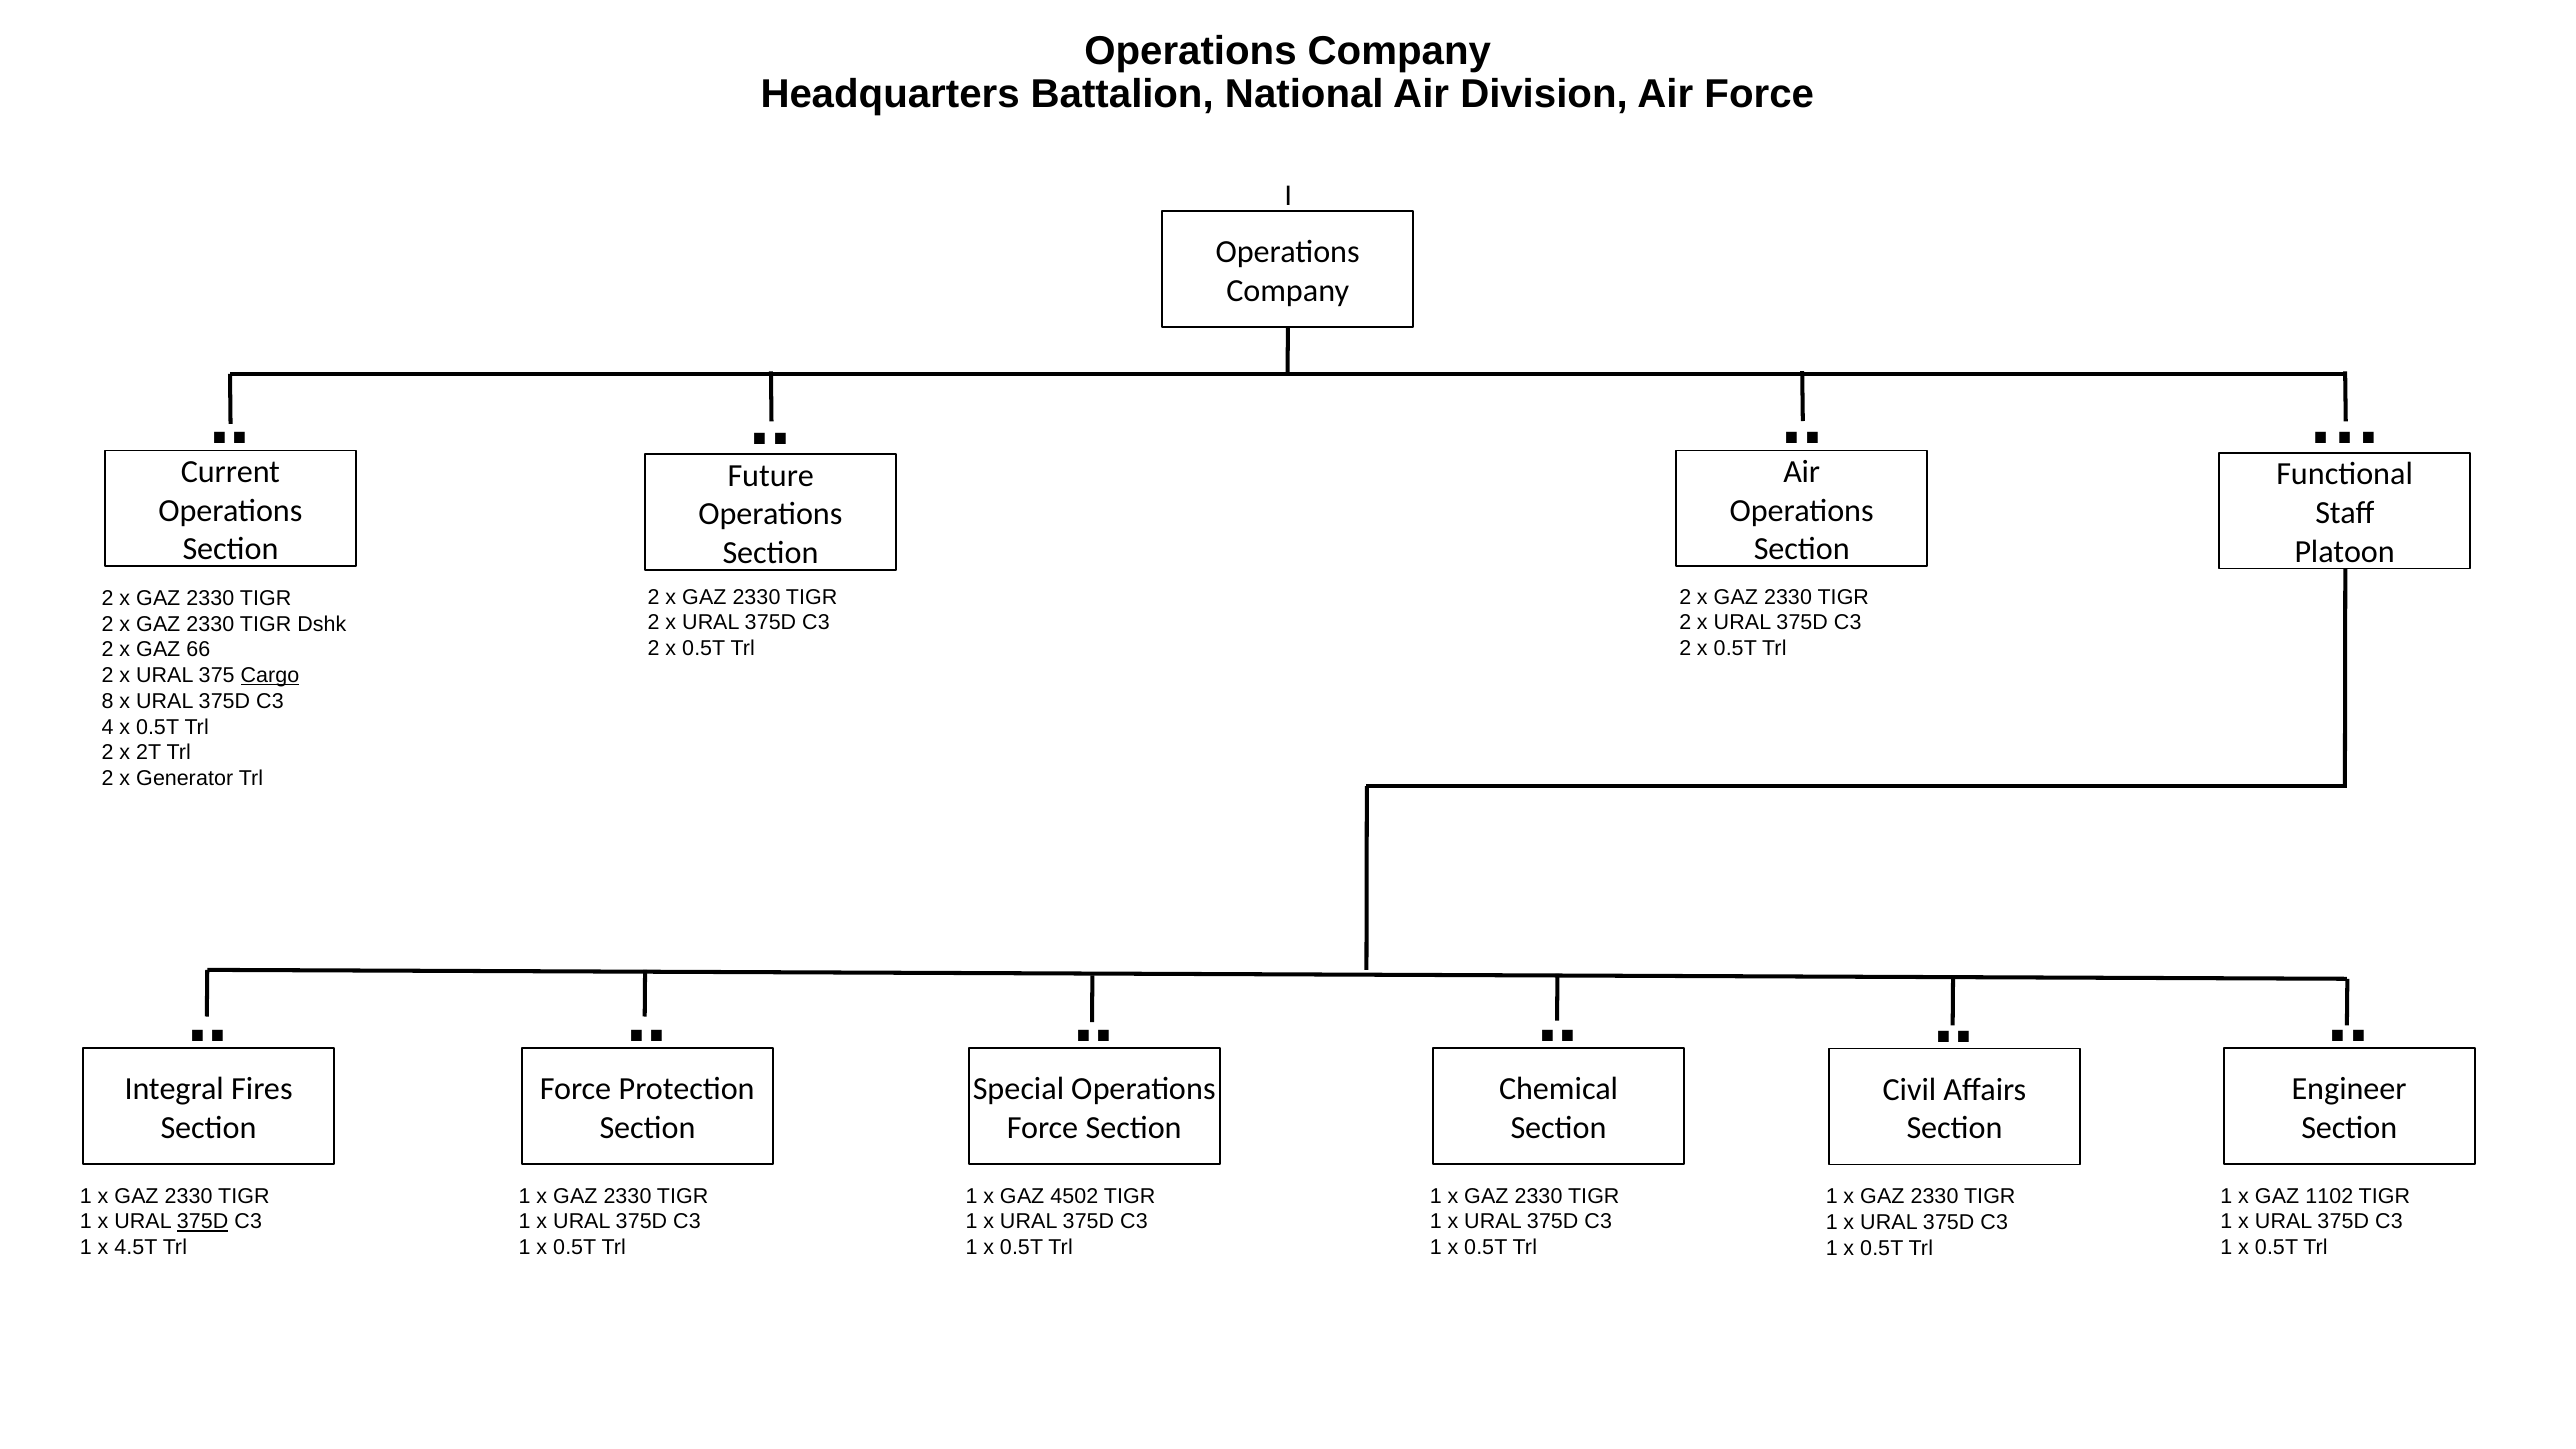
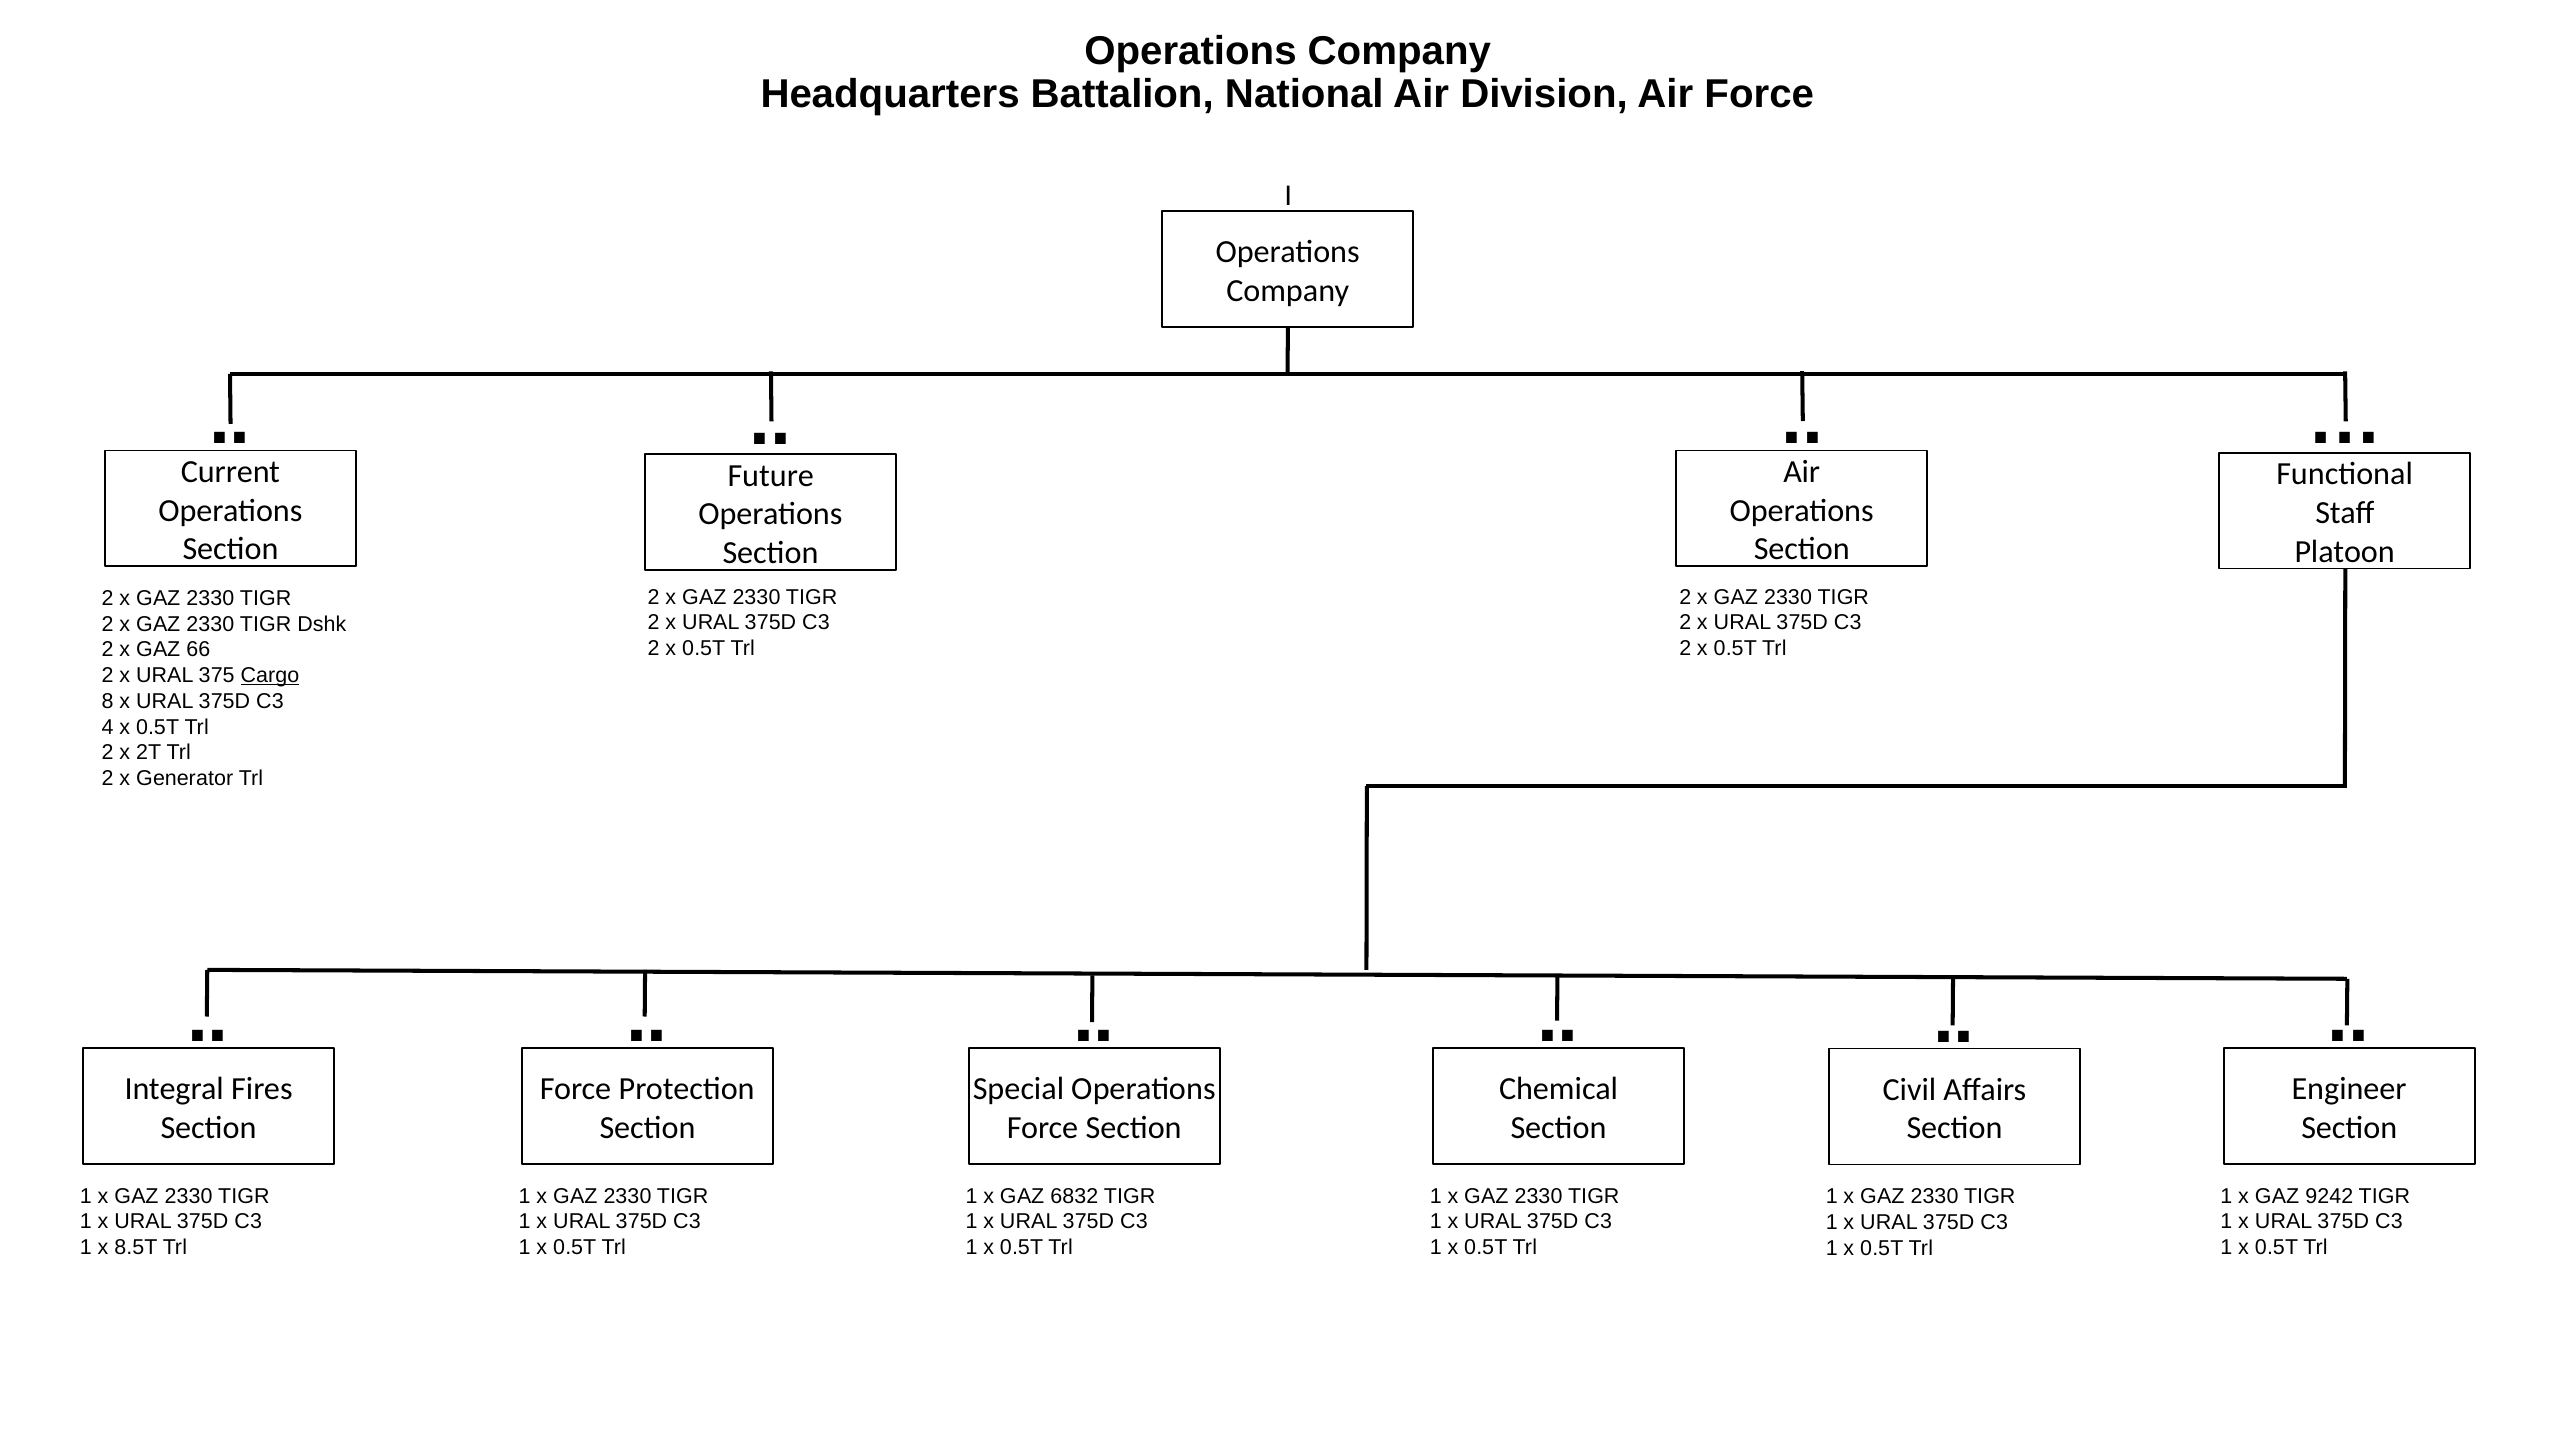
4502: 4502 -> 6832 (1074, 1196)
1102: 1102 -> 9242 (2329, 1196)
375D underline: present -> none (203, 1222)
4.5T: 4.5T -> 8.5T (136, 1247)
